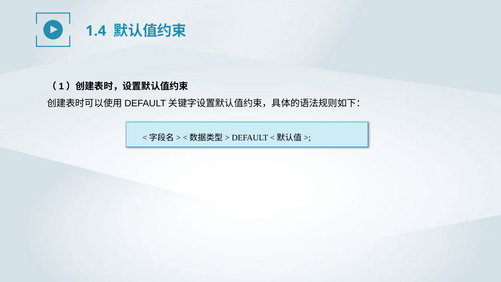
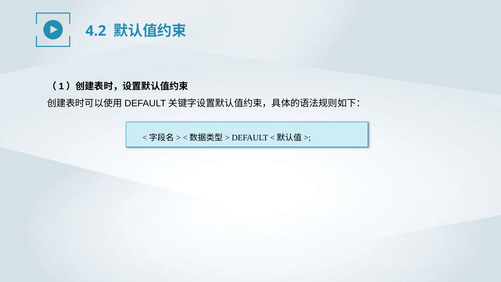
1.4: 1.4 -> 4.2 (96, 31)
